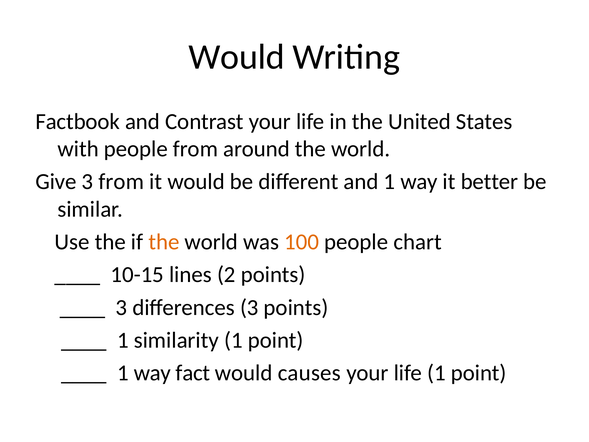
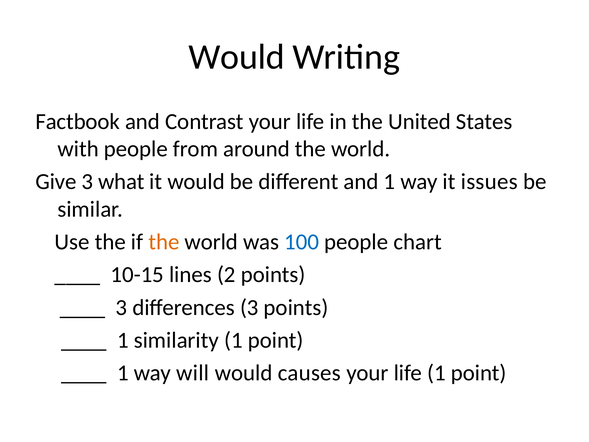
3 from: from -> what (121, 182)
better: better -> issues (489, 182)
100 colour: orange -> blue (302, 242)
fact: fact -> will (193, 373)
